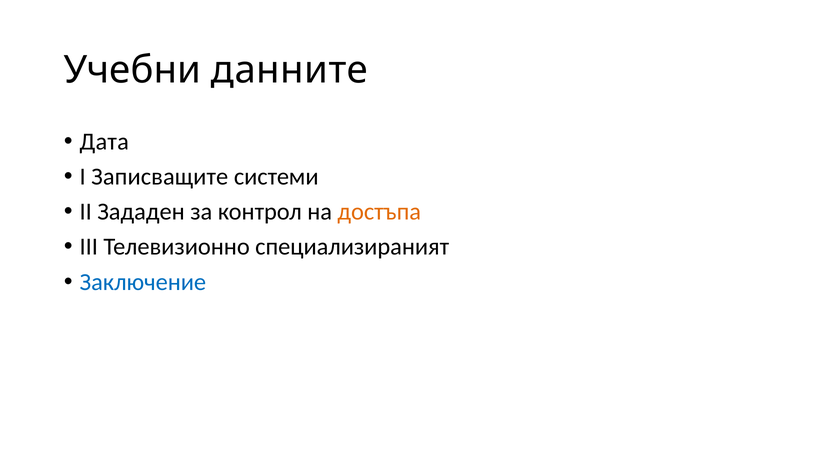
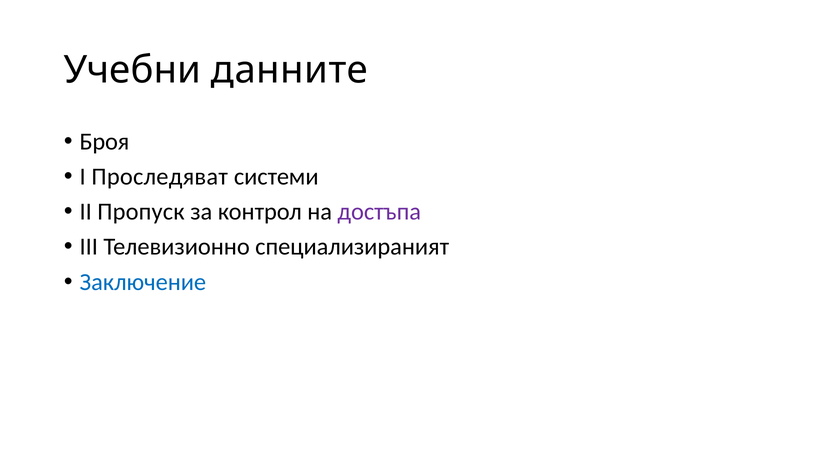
Дата: Дата -> Броя (104, 142)
Записващите: Записващите -> Проследяват (160, 177)
Зададен: Зададен -> Пропуск (141, 212)
достъпа colour: orange -> purple (379, 212)
